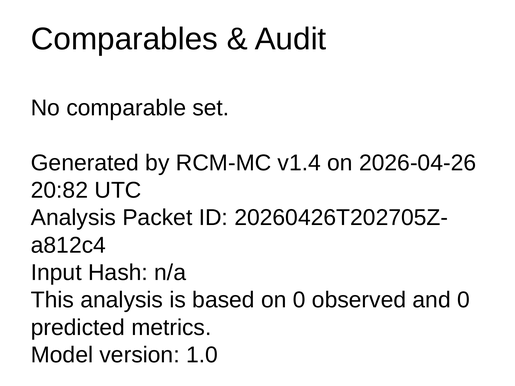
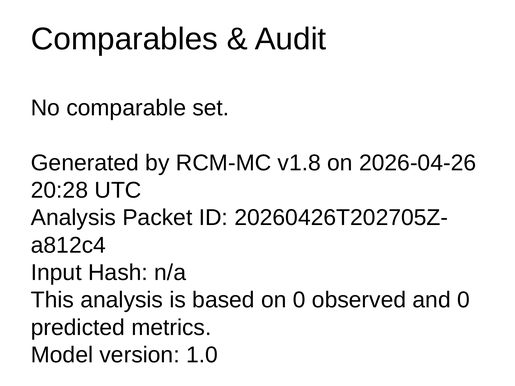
v1.4: v1.4 -> v1.8 (299, 163)
20:82: 20:82 -> 20:28 (59, 190)
